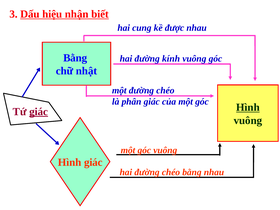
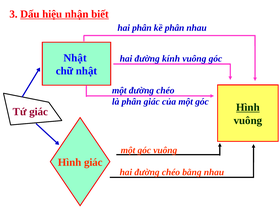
hai cung: cung -> phân (142, 28)
kề được: được -> phân (175, 28)
Bằng: Bằng -> Nhật (75, 58)
giác underline: present -> none (39, 112)
